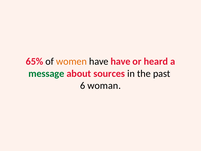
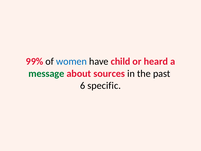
65%: 65% -> 99% (35, 61)
women colour: orange -> blue (71, 61)
have have: have -> child (121, 61)
woman: woman -> specific (104, 85)
